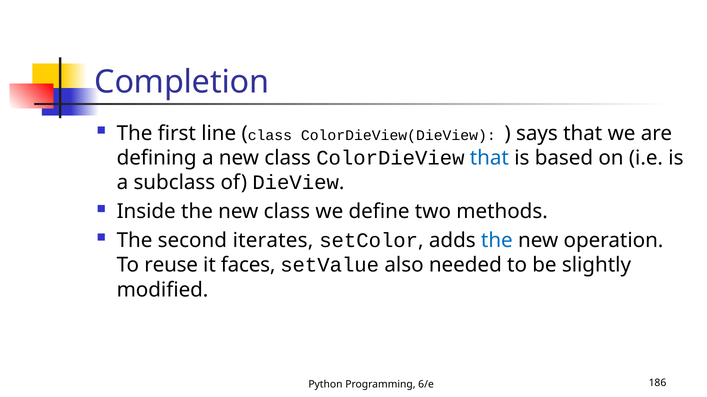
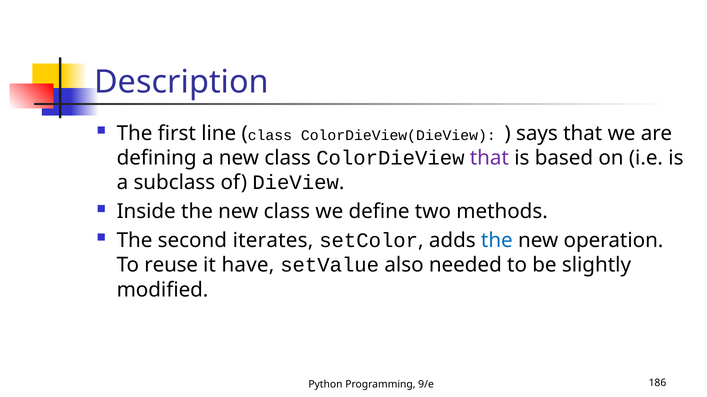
Completion: Completion -> Description (182, 82)
that colour: blue -> purple (489, 158)
faces: faces -> have (248, 266)
6/e: 6/e -> 9/e (426, 385)
